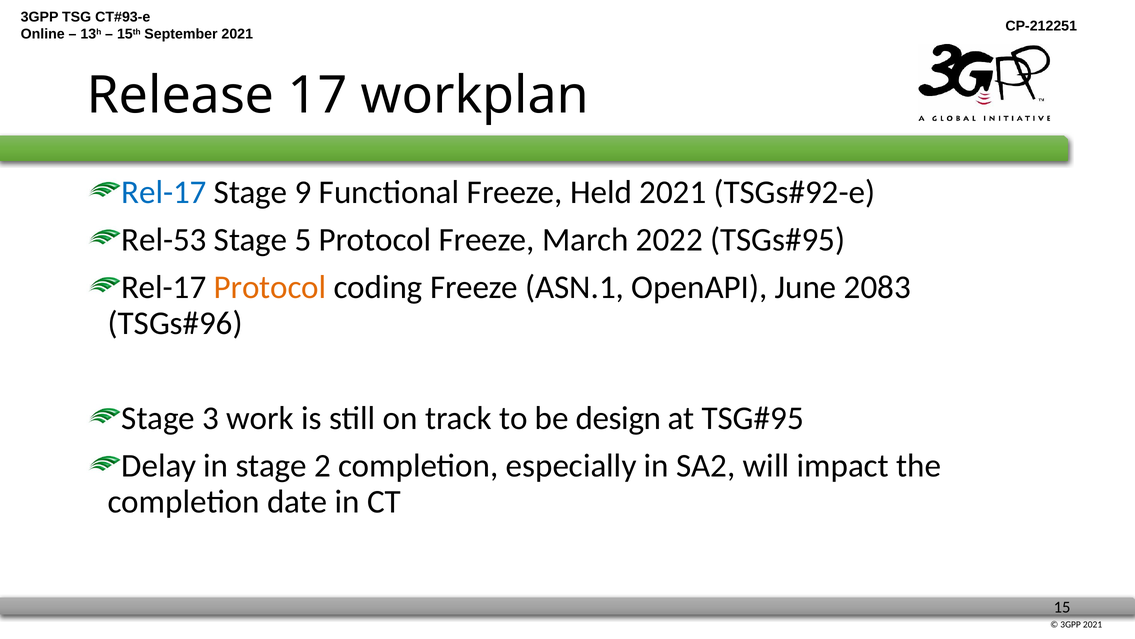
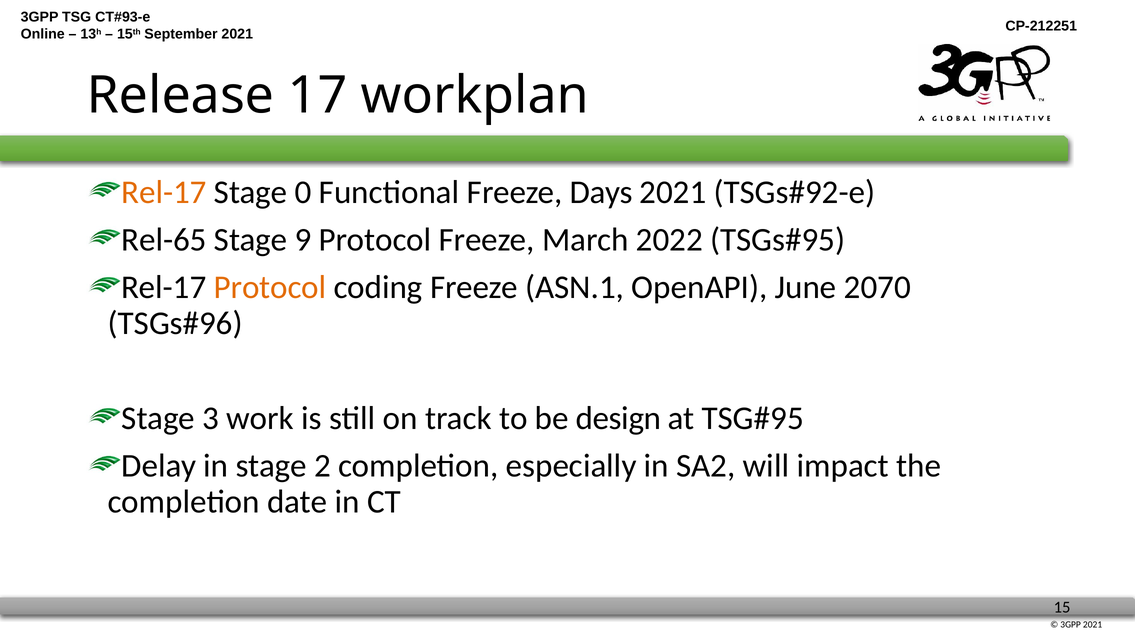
Rel-17 colour: blue -> orange (164, 192)
9: 9 -> 0 (303, 192)
Held: Held -> Days (601, 192)
Rel-53: Rel-53 -> Rel-65 (164, 239)
5: 5 -> 9 (303, 239)
2083: 2083 -> 2070 (877, 287)
